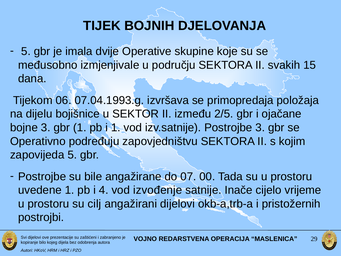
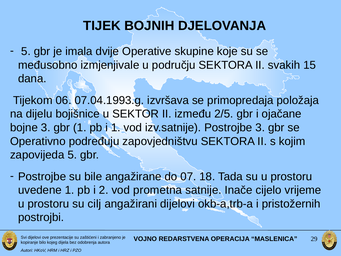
00: 00 -> 18 (207, 176)
4: 4 -> 2 (104, 190)
izvođenje: izvođenje -> prometna (158, 190)
